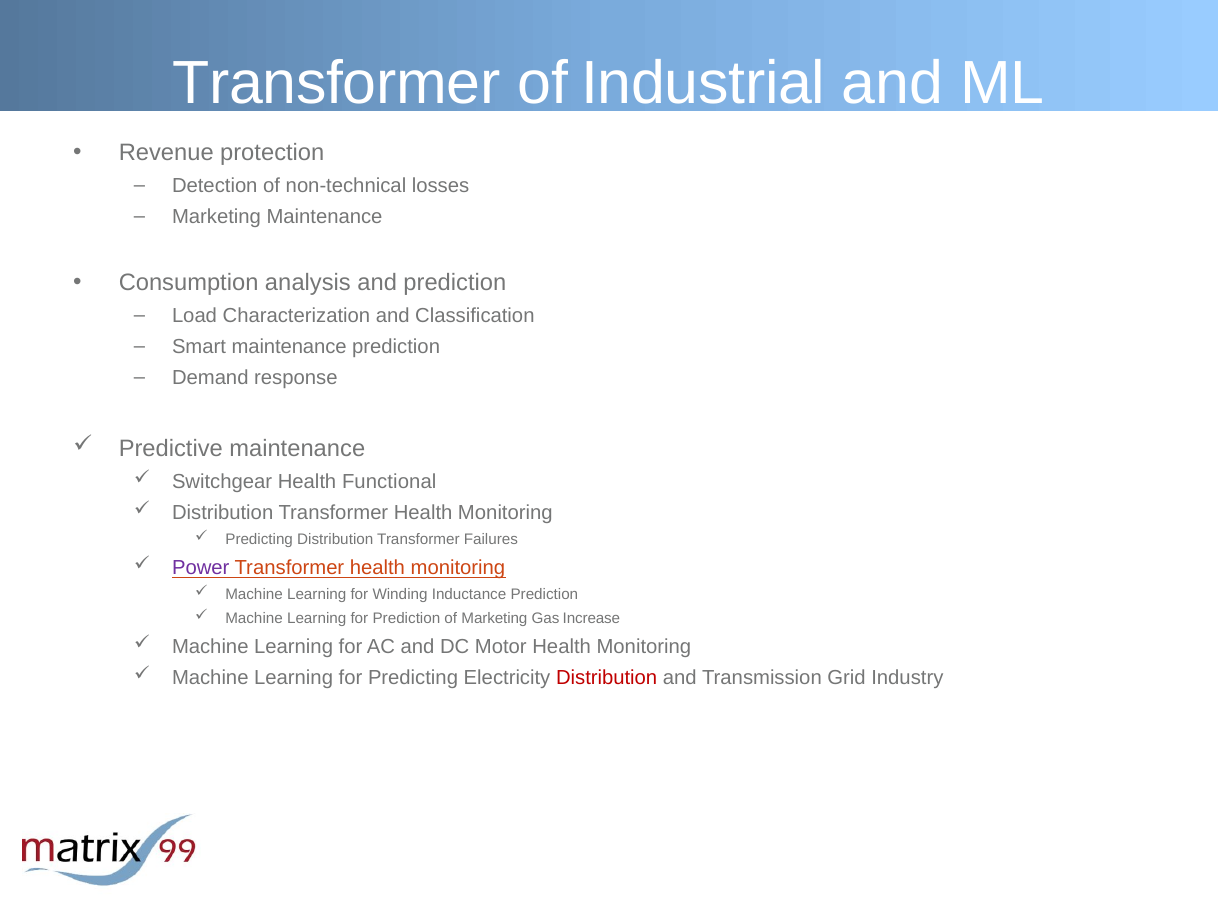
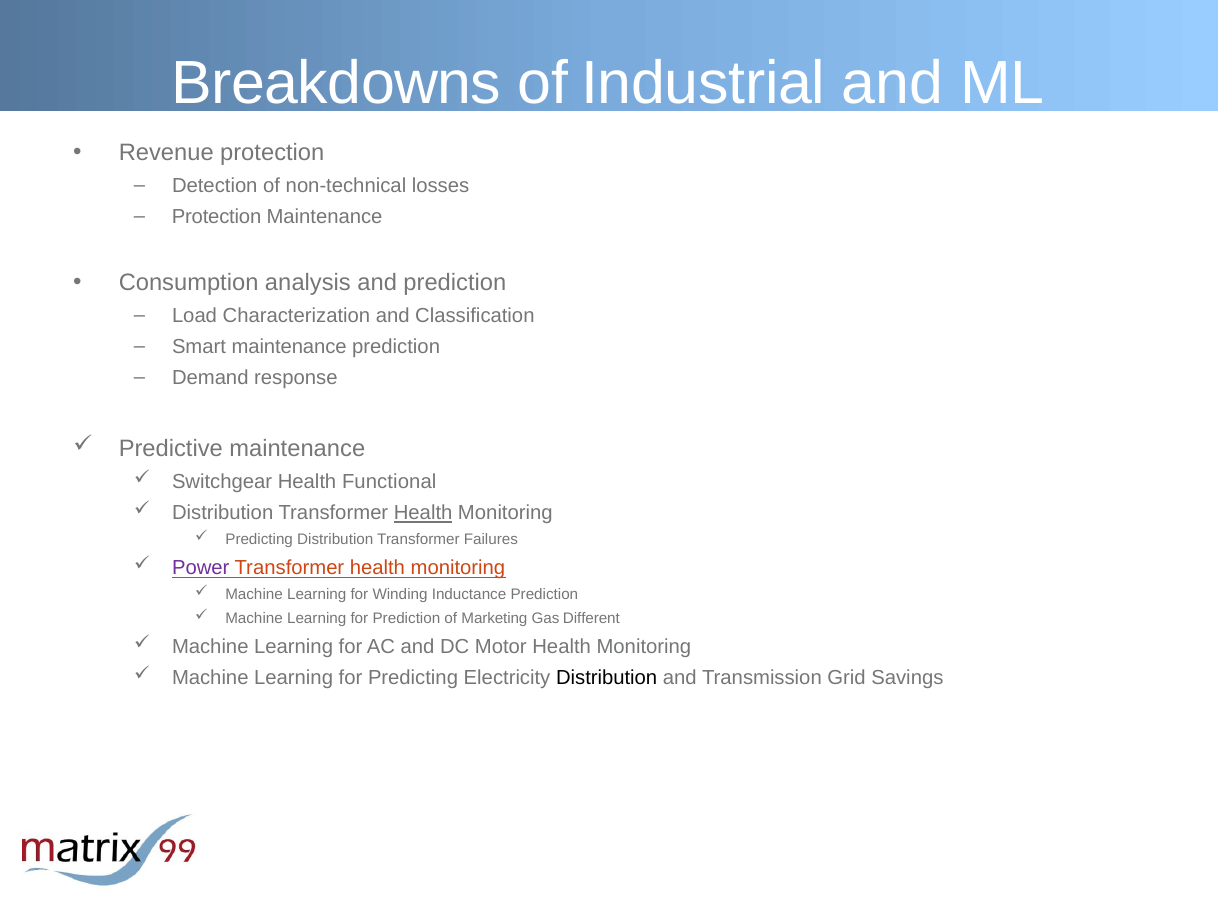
Transformer: Transformer -> Breakdowns (337, 83)
Marketing: Marketing -> Protection (217, 217)
Health underline: none -> present (423, 513)
Increase: Increase -> Different (591, 618)
Distribution colour: red -> black (607, 678)
Industry: Industry -> Savings (907, 678)
